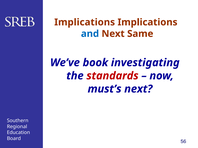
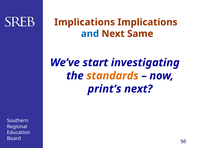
book: book -> start (95, 63)
standards colour: red -> orange (112, 76)
must’s: must’s -> print’s (104, 89)
